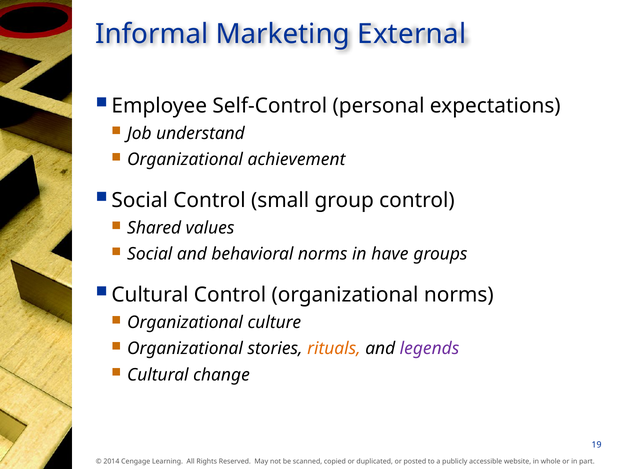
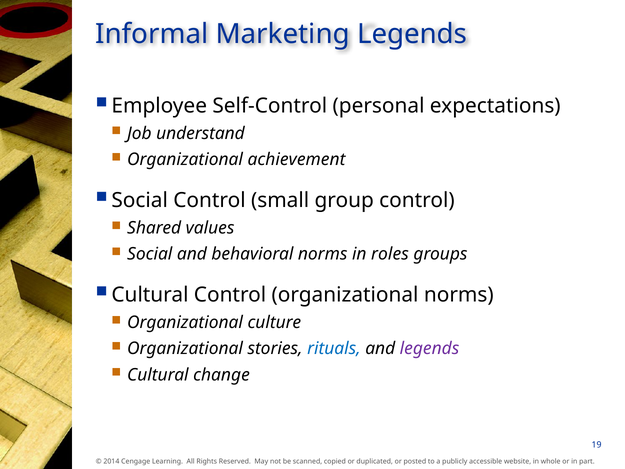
Marketing External: External -> Legends (412, 34)
have: have -> roles (390, 254)
rituals colour: orange -> blue (334, 349)
